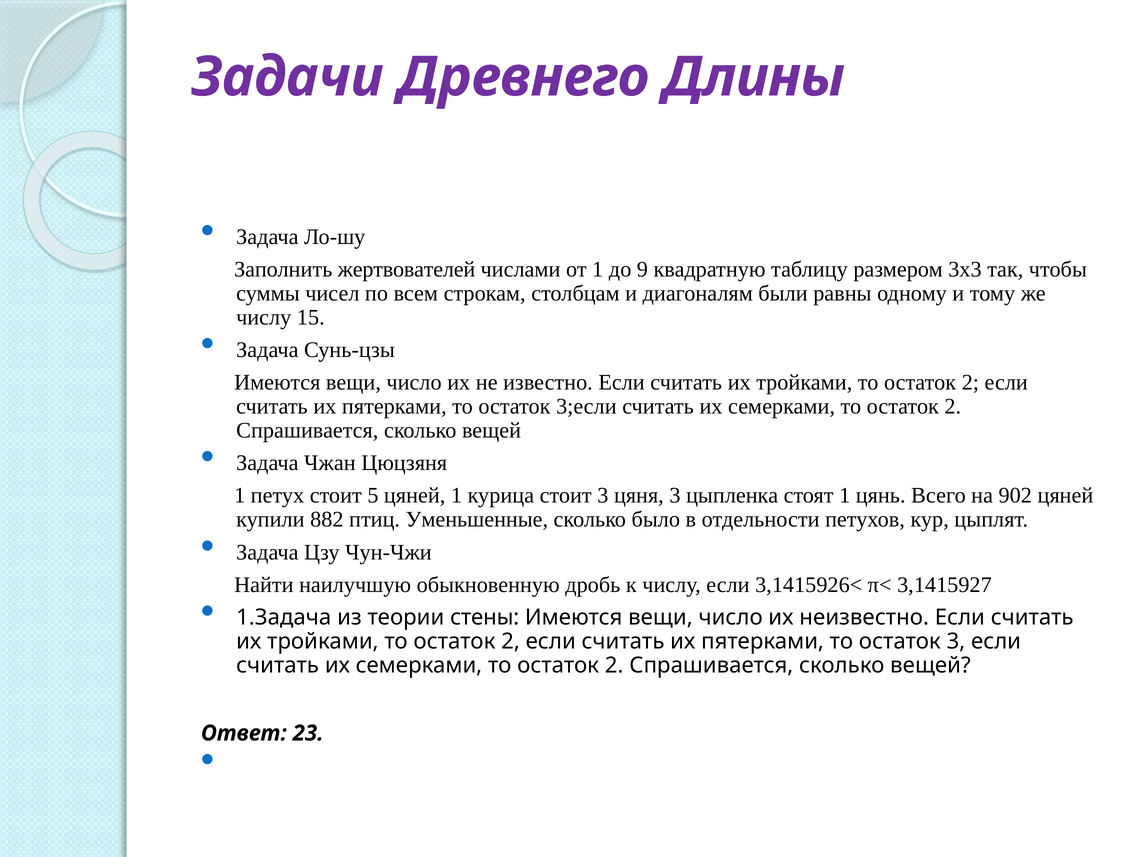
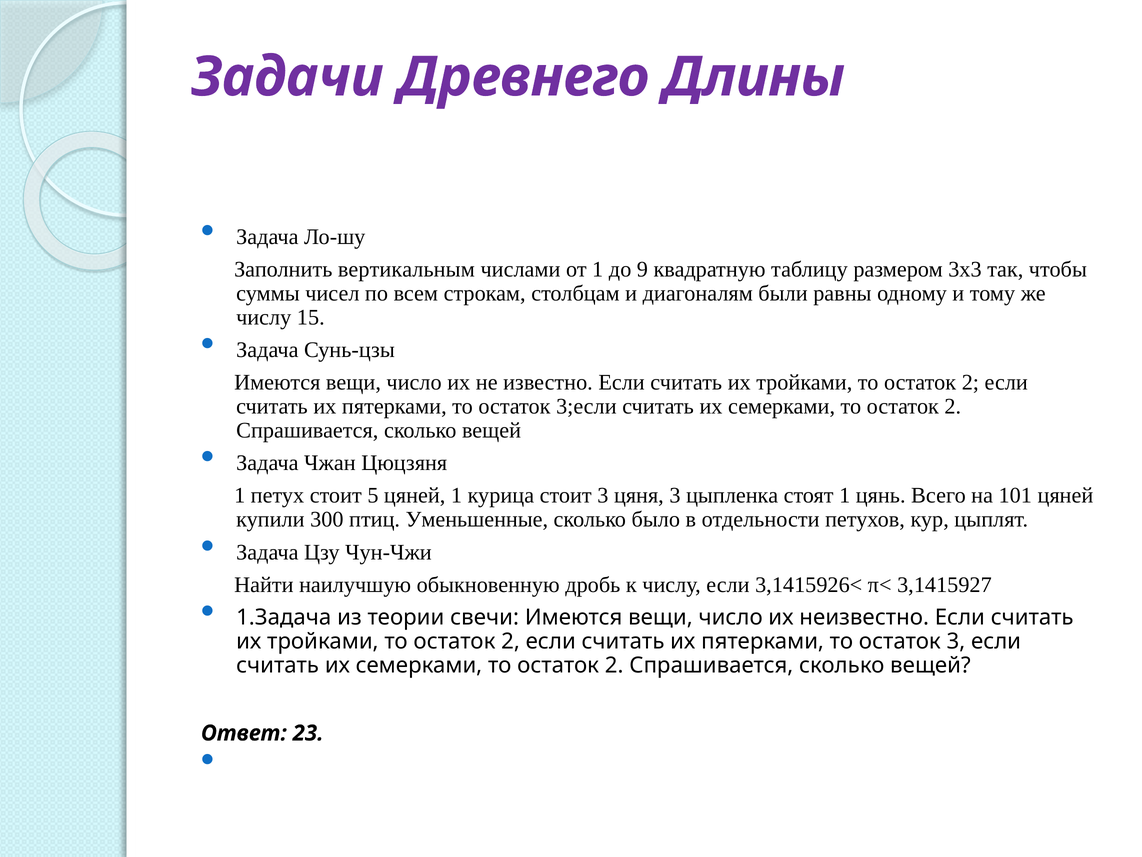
жертвователей: жертвователей -> вертикальным (406, 269)
902: 902 -> 101 (1015, 495)
882: 882 -> 300 (327, 519)
стены: стены -> свечи (485, 617)
